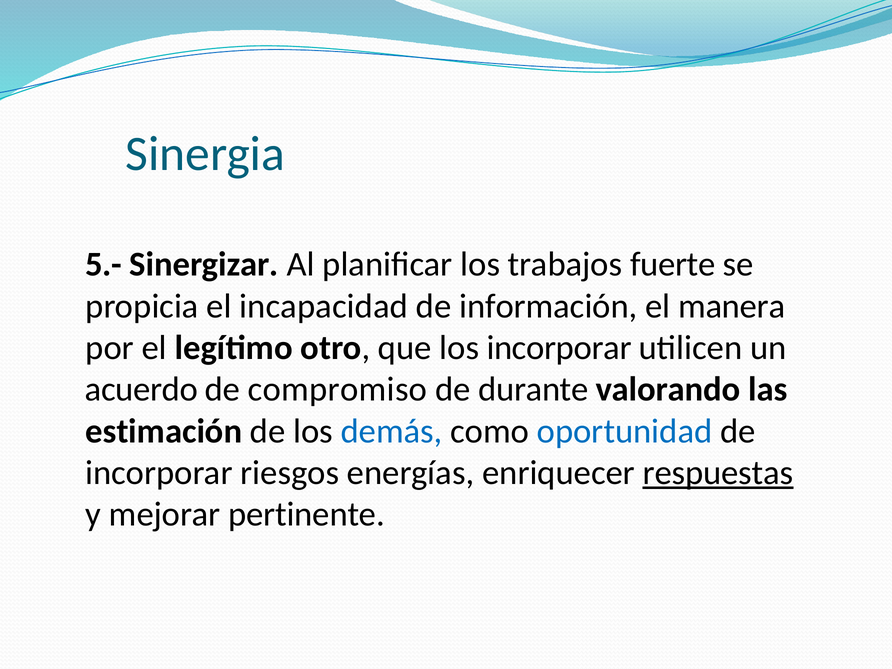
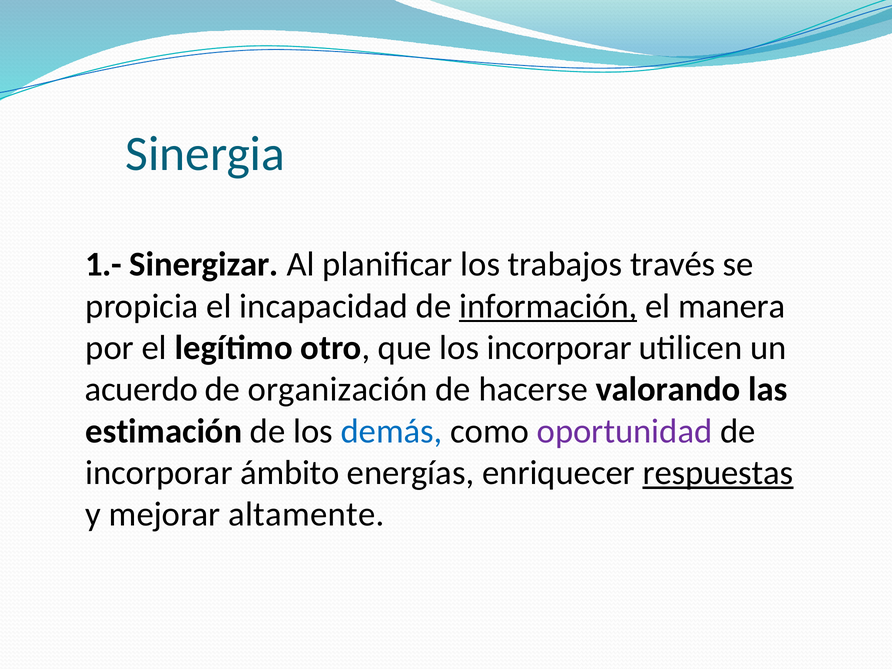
5.-: 5.- -> 1.- (104, 265)
fuerte: fuerte -> través (673, 265)
información underline: none -> present (548, 306)
compromiso: compromiso -> organización (338, 389)
durante: durante -> hacerse (533, 389)
oportunidad colour: blue -> purple (625, 431)
riesgos: riesgos -> ámbito (290, 473)
pertinente: pertinente -> altamente (306, 514)
